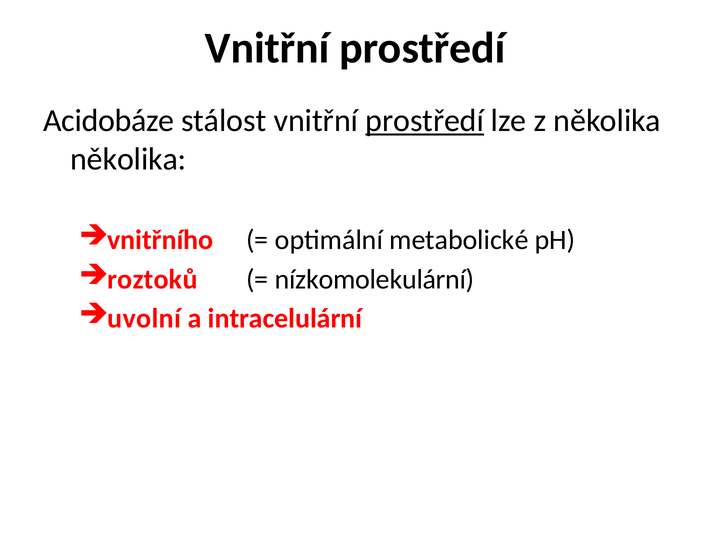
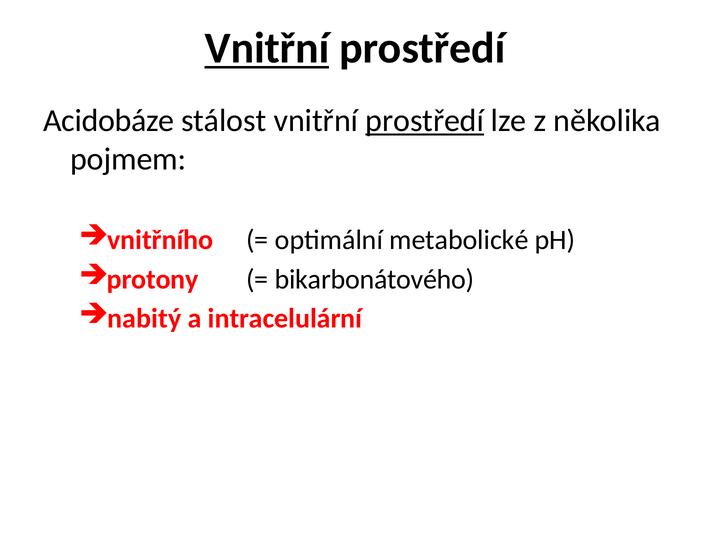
Vnitřní underline: none -> present (267, 48)
několika: několika -> pojmem (128, 159)
roztoků: roztoků -> protony (153, 279)
nízkomolekulární: nízkomolekulární -> bikarbonátového (375, 279)
uvolní: uvolní -> nabitý (144, 319)
